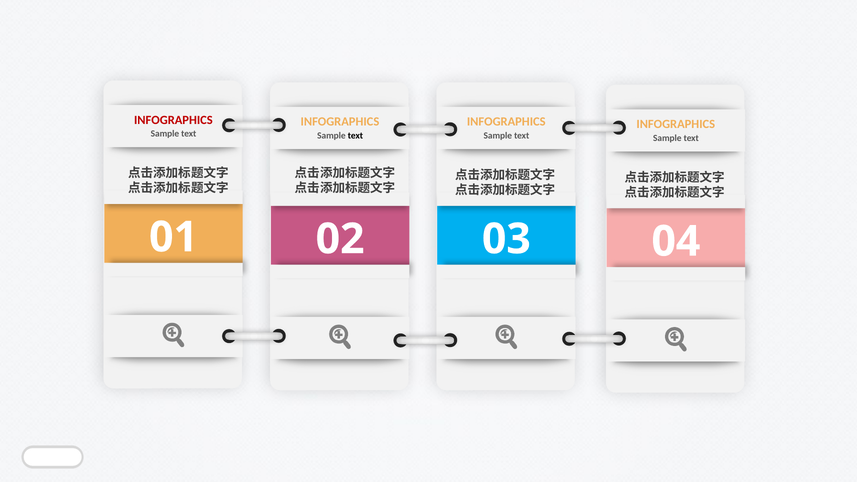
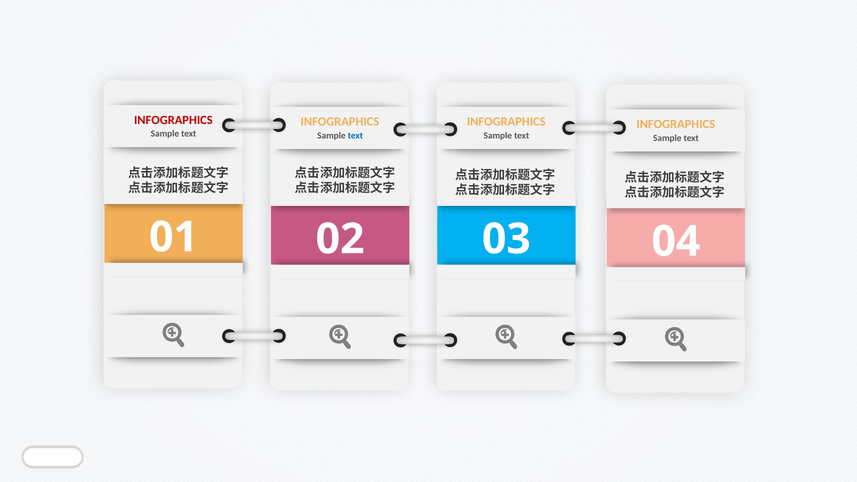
text colour: black -> blue (355, 136)
